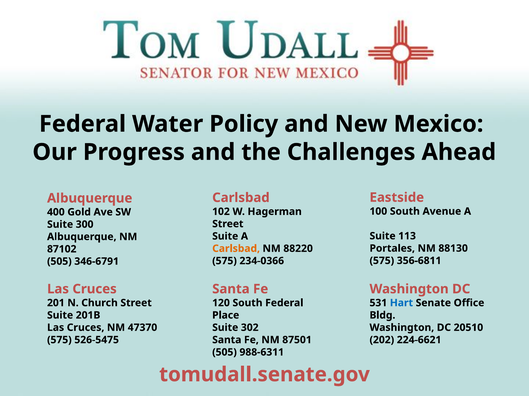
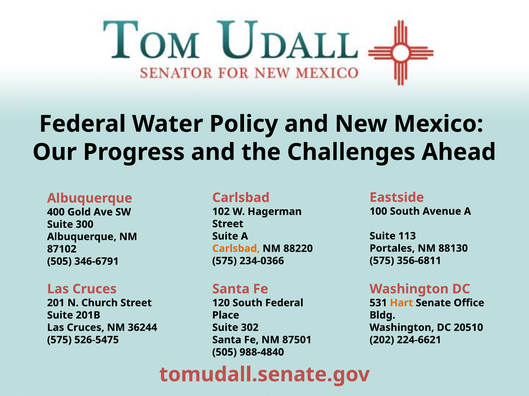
Hart colour: blue -> orange (401, 303)
47370: 47370 -> 36244 (142, 328)
988-6311: 988-6311 -> 988-4840 (262, 353)
